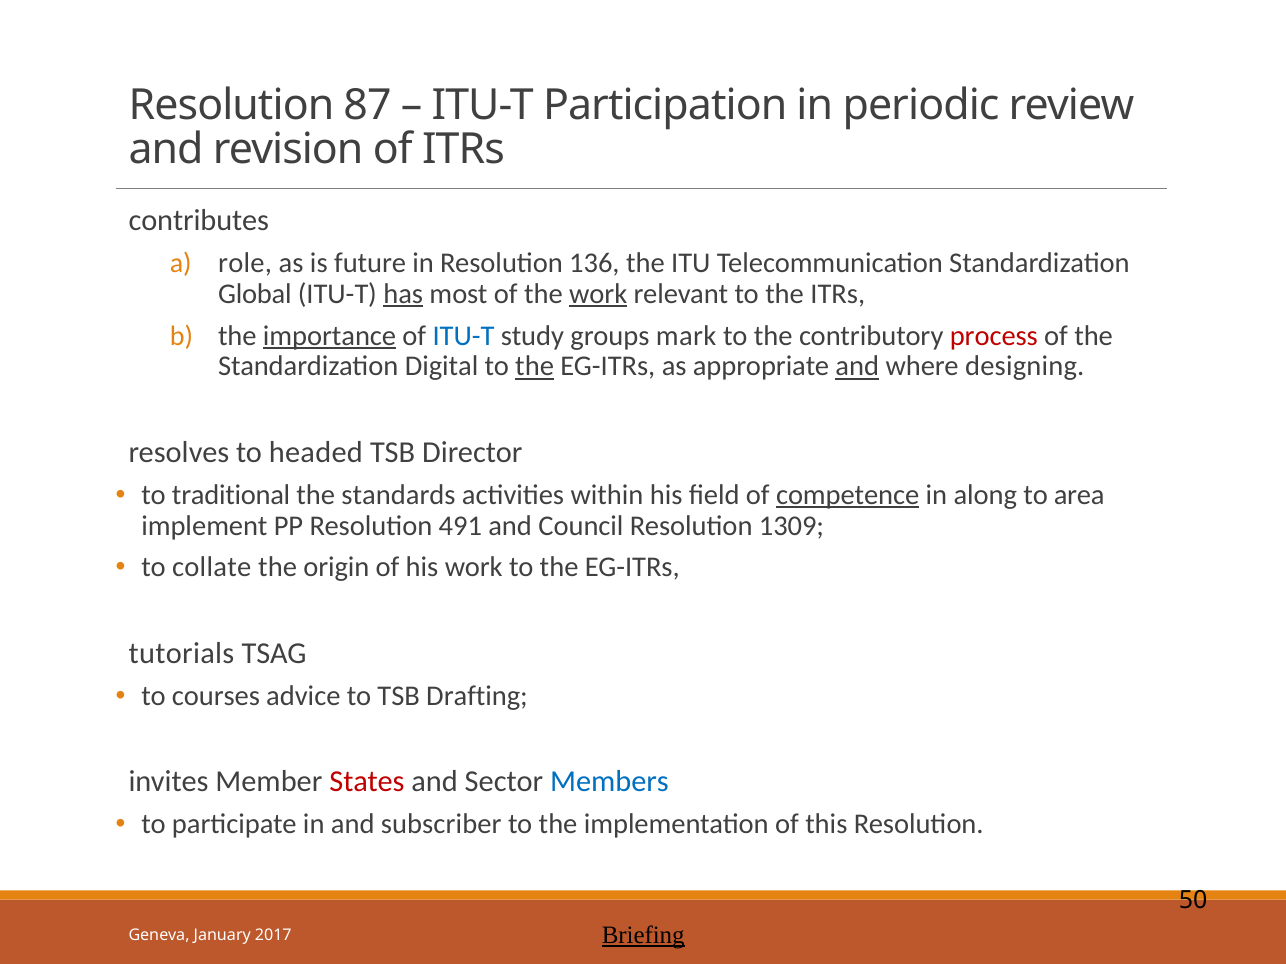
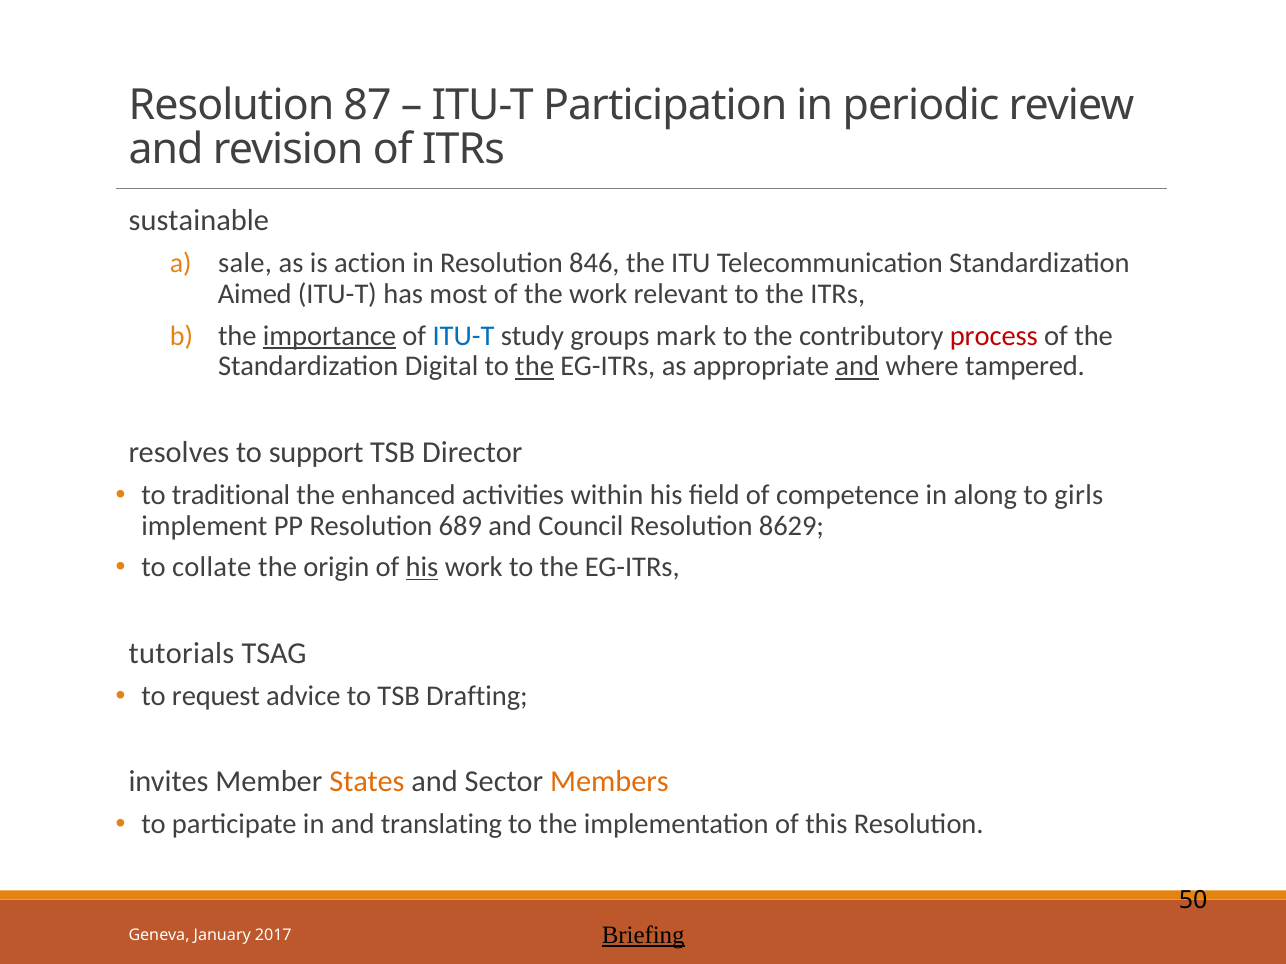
contributes: contributes -> sustainable (199, 221)
role: role -> sale (245, 263)
future: future -> action (370, 263)
136: 136 -> 846 (594, 263)
Global: Global -> Aimed (255, 294)
has underline: present -> none (403, 294)
work underline: present -> none (598, 294)
designing: designing -> tampered (1025, 367)
headed: headed -> support (316, 453)
standards: standards -> enhanced (399, 495)
competence underline: present -> none (848, 495)
area: area -> girls (1079, 495)
491: 491 -> 689 (460, 526)
1309: 1309 -> 8629 (791, 526)
his underline: none -> present (422, 568)
courses: courses -> request (216, 696)
States colour: red -> orange (367, 782)
Members colour: blue -> orange (609, 782)
subscriber: subscriber -> translating (441, 825)
